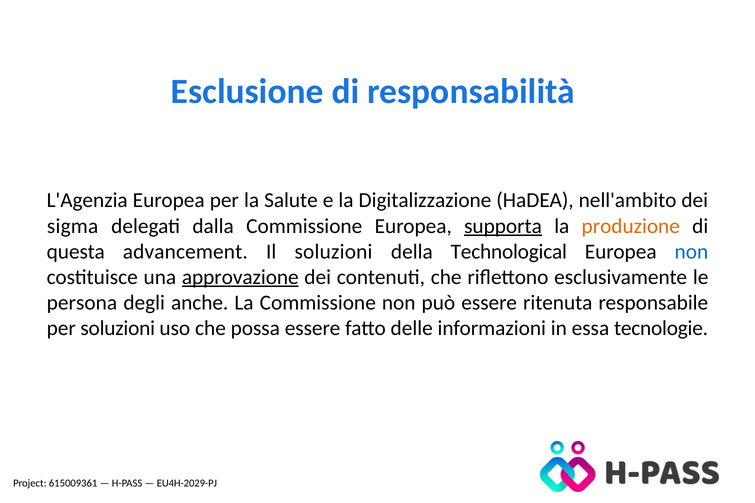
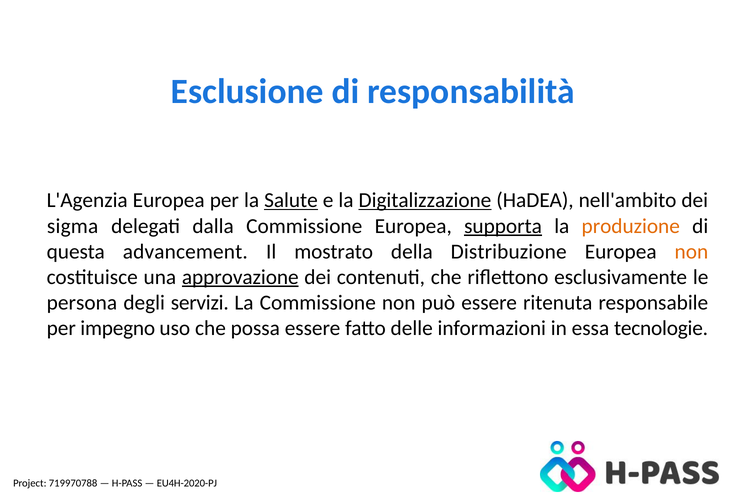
Salute underline: none -> present (291, 201)
Digitalizzazione underline: none -> present (425, 201)
Il soluzioni: soluzioni -> mostrato (334, 252)
Technological: Technological -> Distribuzione (509, 252)
non colour: blue -> orange (691, 252)
anche: anche -> servizi (200, 303)
per soluzioni: soluzioni -> impegno (118, 328)
615009361: 615009361 -> 719970788 (73, 484)
EU4H-2029-PJ: EU4H-2029-PJ -> EU4H-2020-PJ (187, 484)
